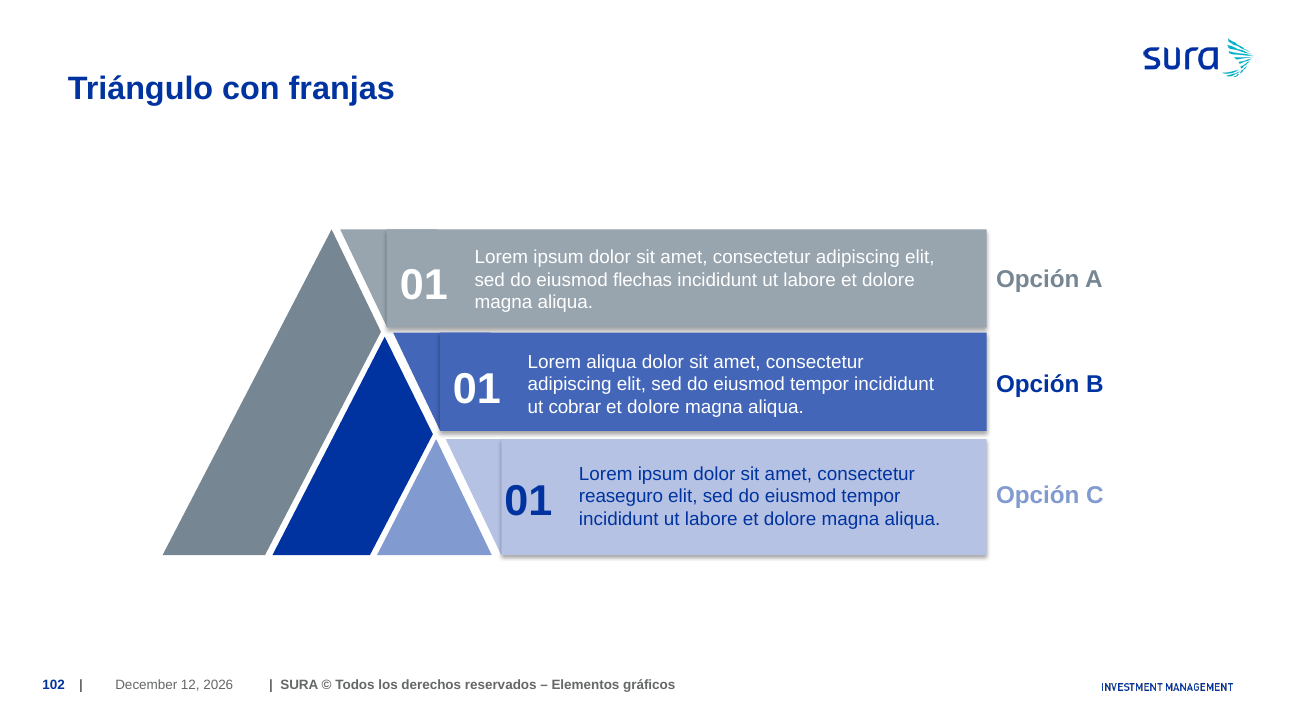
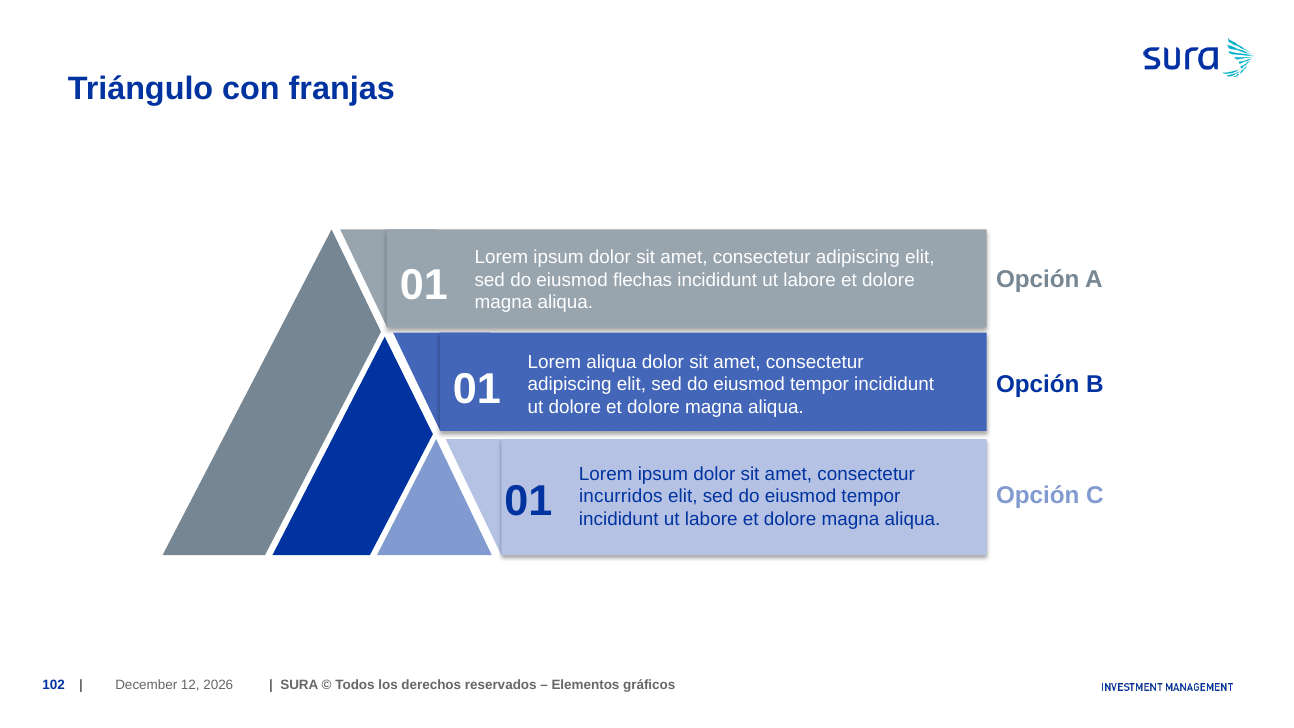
ut cobrar: cobrar -> dolore (575, 407)
reaseguro: reaseguro -> incurridos (621, 497)
